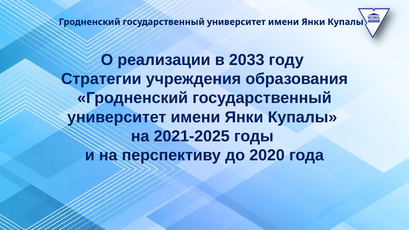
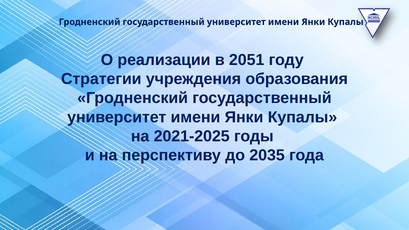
2033: 2033 -> 2051 (247, 60)
2020: 2020 -> 2035 (267, 155)
